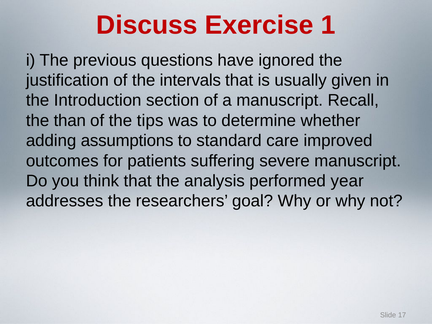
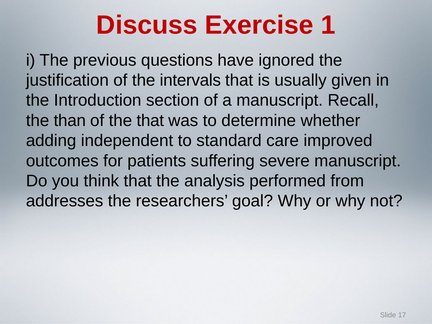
the tips: tips -> that (150, 121)
assumptions: assumptions -> independent (127, 141)
year: year -> from (347, 181)
